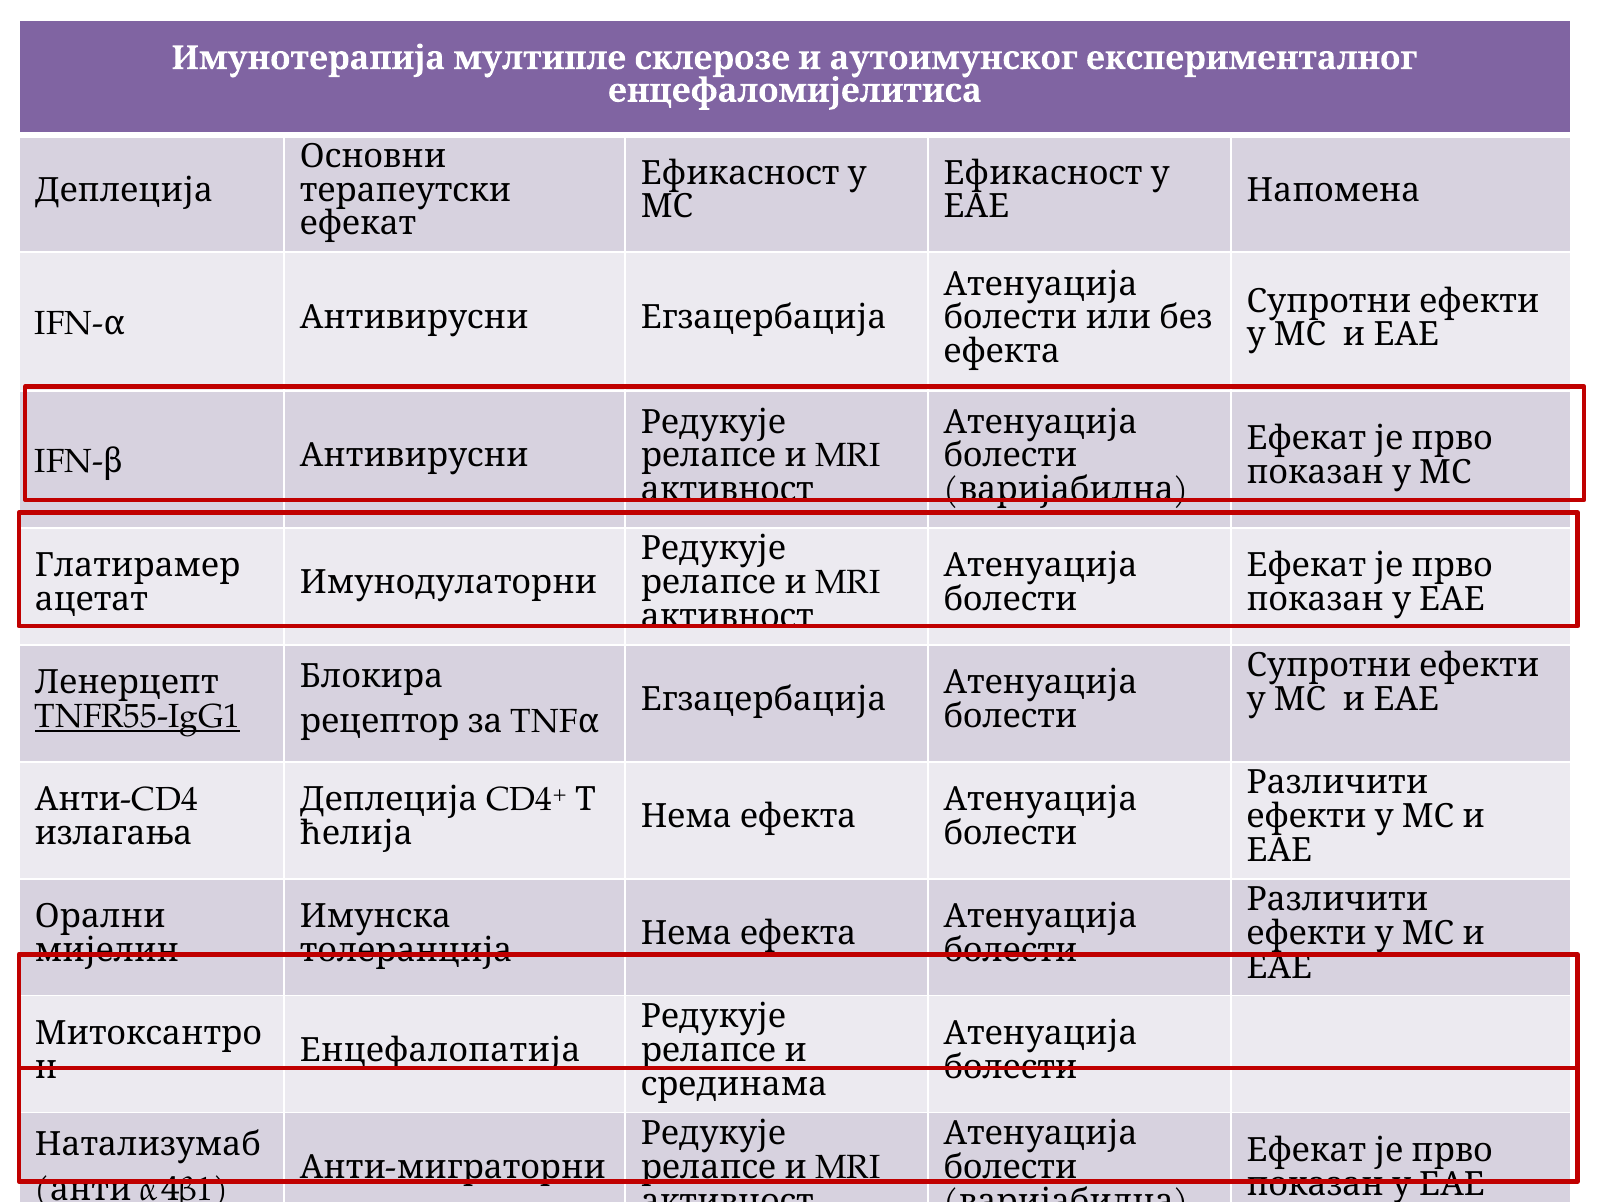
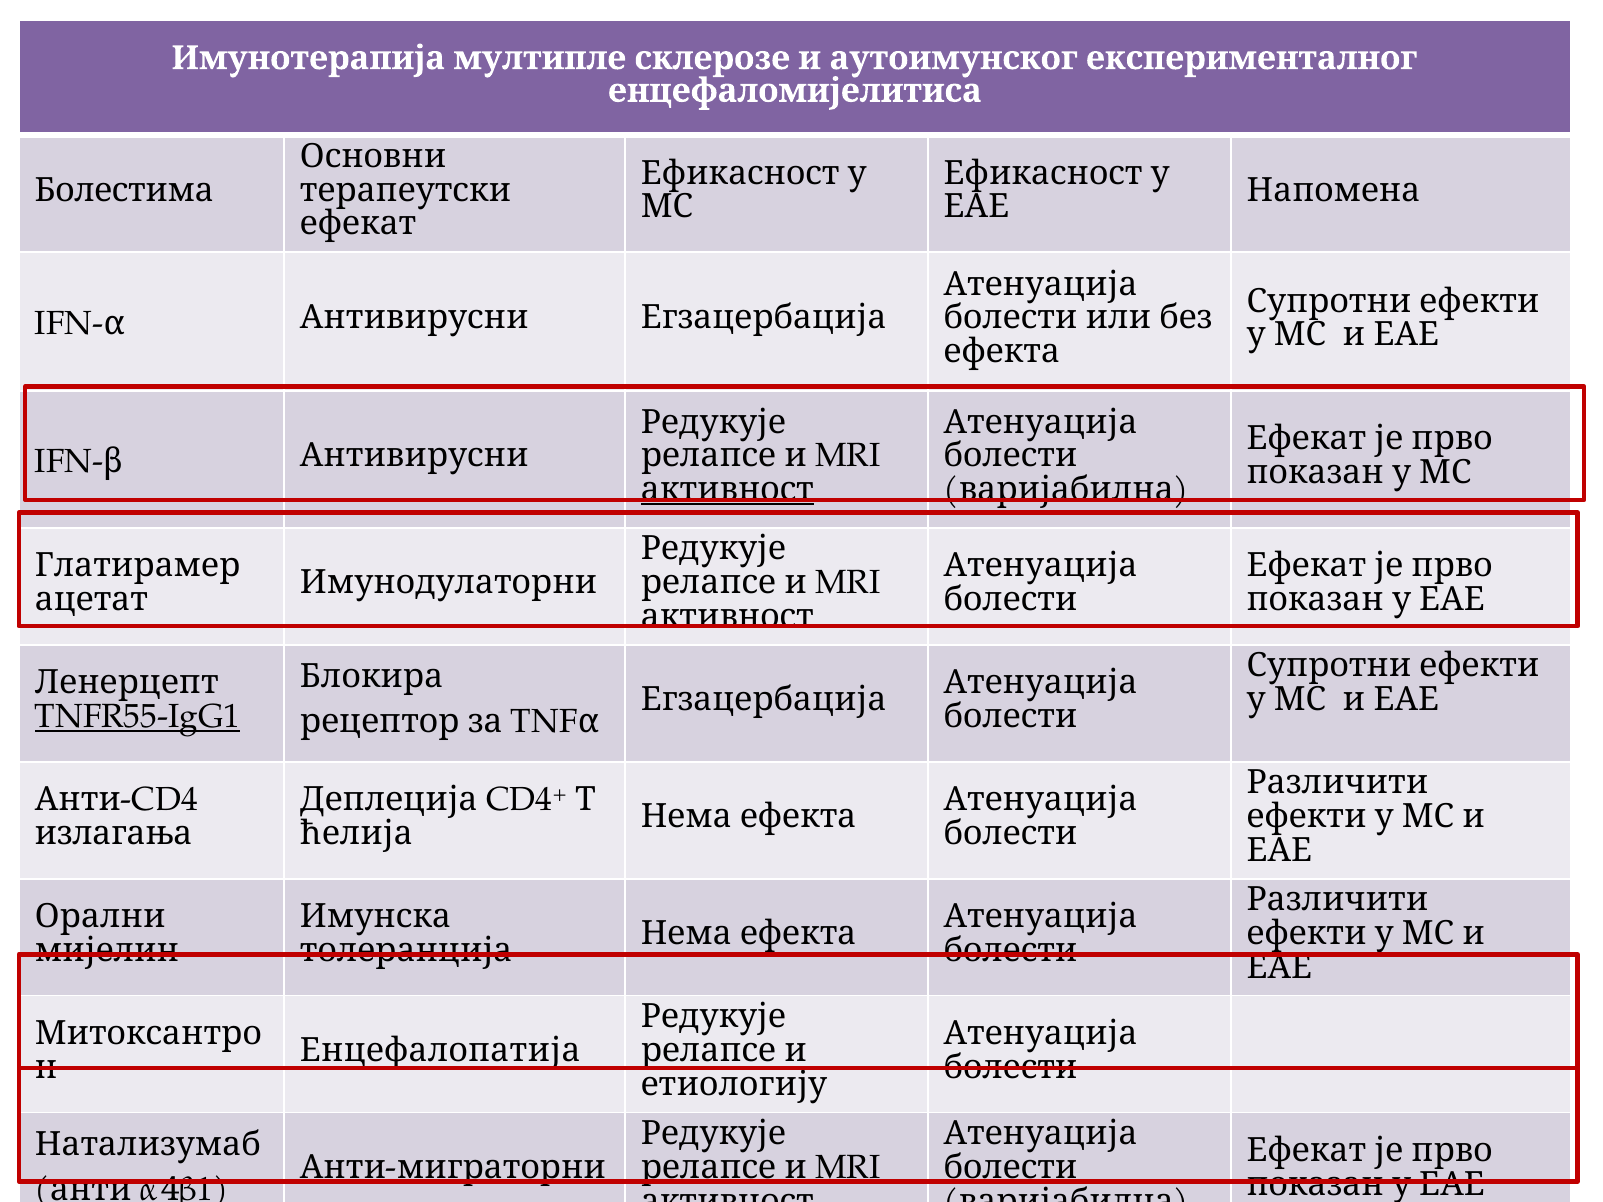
Деплеција: Деплеција -> Болестима (124, 190)
активност underline: none -> present (727, 489)
срединама: срединама -> етиологију (734, 1084)
